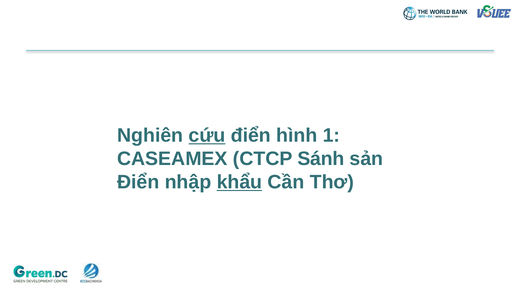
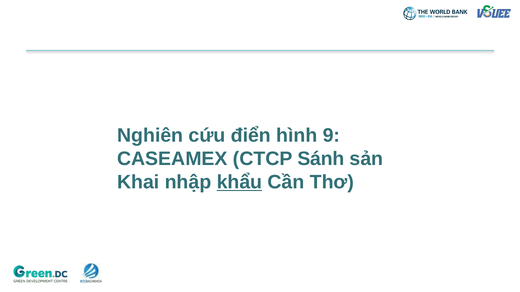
cứu underline: present -> none (207, 136)
1: 1 -> 9 (331, 136)
Điển: Điển -> Khai (138, 182)
